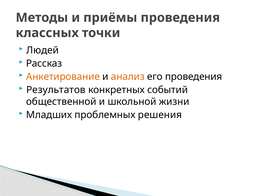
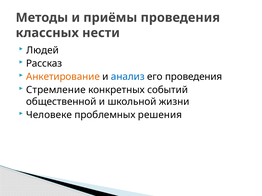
точки: точки -> нести (101, 33)
анализ colour: orange -> blue (128, 77)
Результатов: Результатов -> Стремление (56, 90)
Младших: Младших -> Человеке (49, 115)
